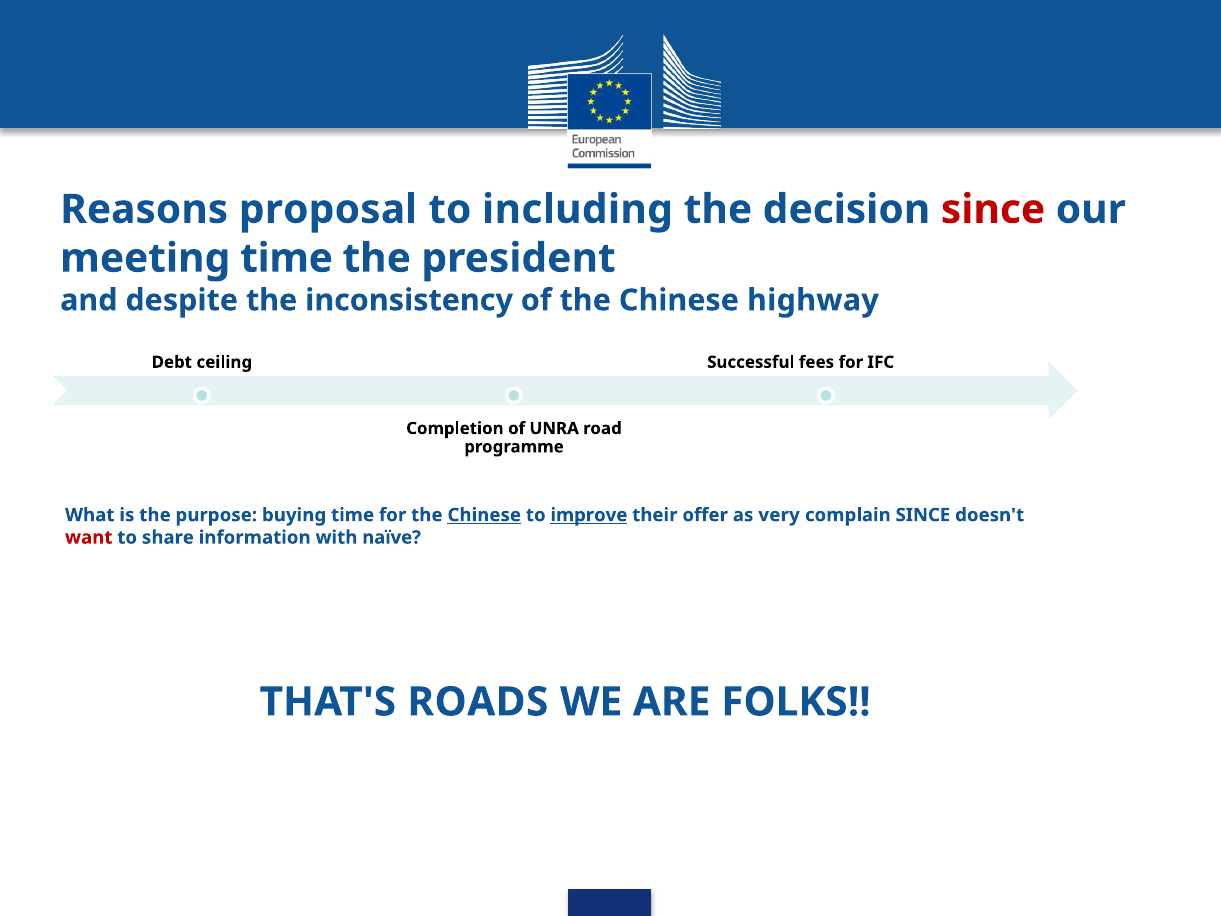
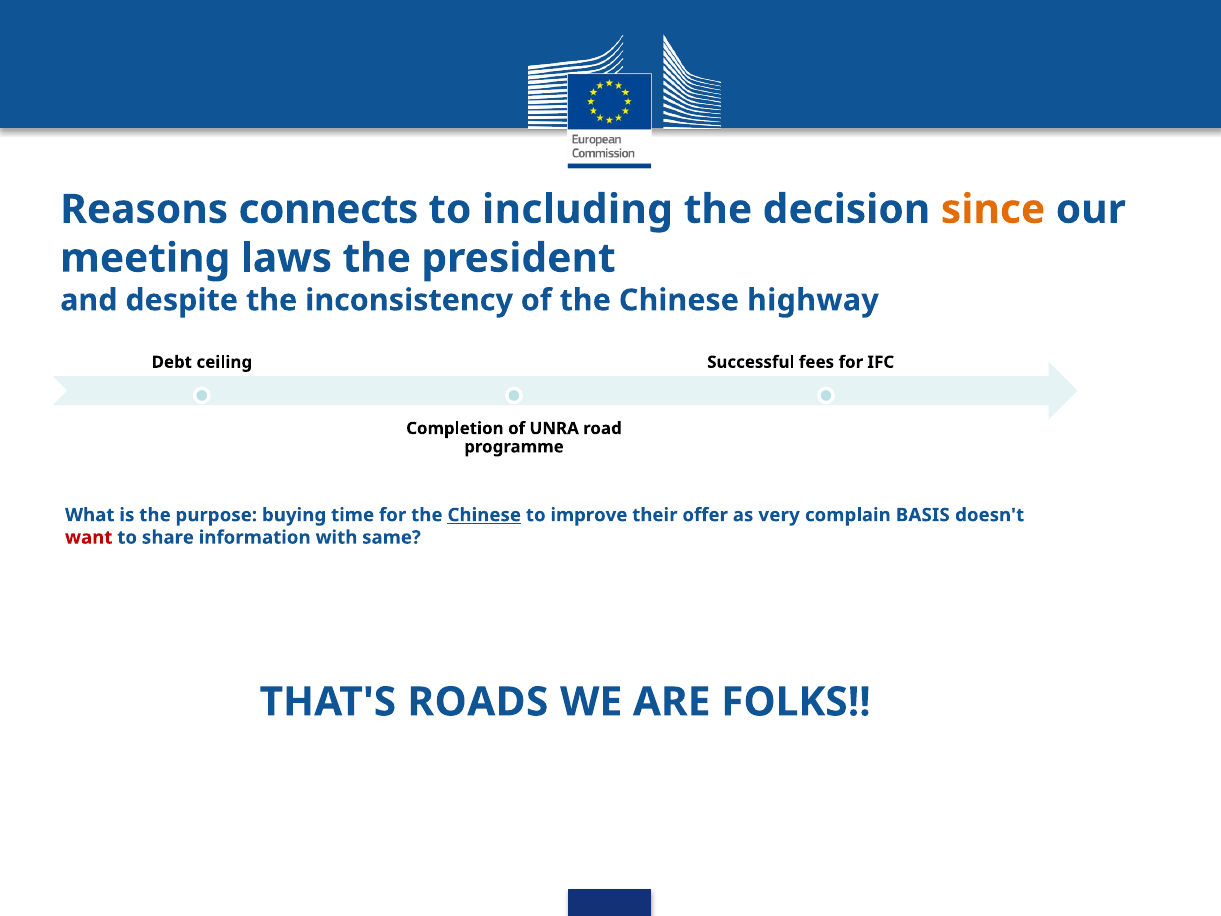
proposal: proposal -> connects (328, 209)
since colour: red -> orange (993, 209)
meeting time: time -> laws (286, 258)
improve underline: present -> none (589, 515)
complain SINCE: SINCE -> BASIS (923, 515)
naïve: naïve -> same (391, 537)
